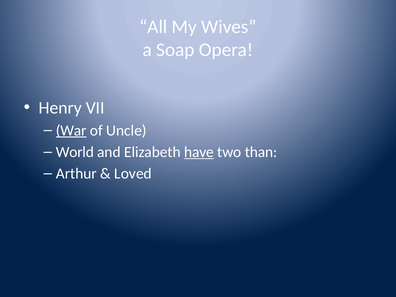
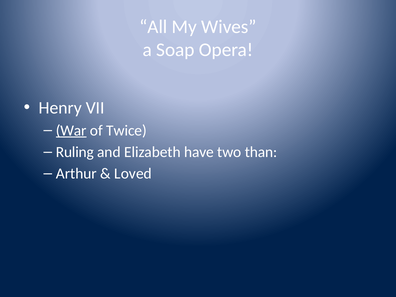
Uncle: Uncle -> Twice (126, 130)
World: World -> Ruling (75, 152)
have underline: present -> none (199, 152)
